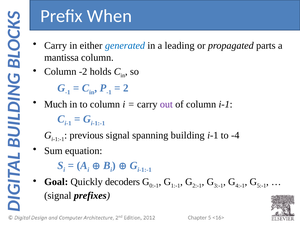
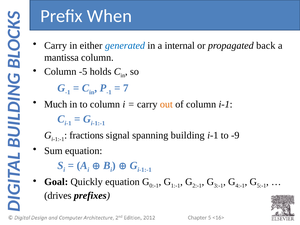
leading: leading -> internal (180, 46)
parts: parts -> back (266, 46)
-2: -2 -> -5 (83, 72)
2: 2 -> 7 (126, 88)
out colour: purple -> orange (166, 104)
previous: previous -> fractions (86, 135)
-4: -4 -> -9 (235, 135)
Quickly decoders: decoders -> equation (122, 182)
signal: signal -> drives (58, 195)
